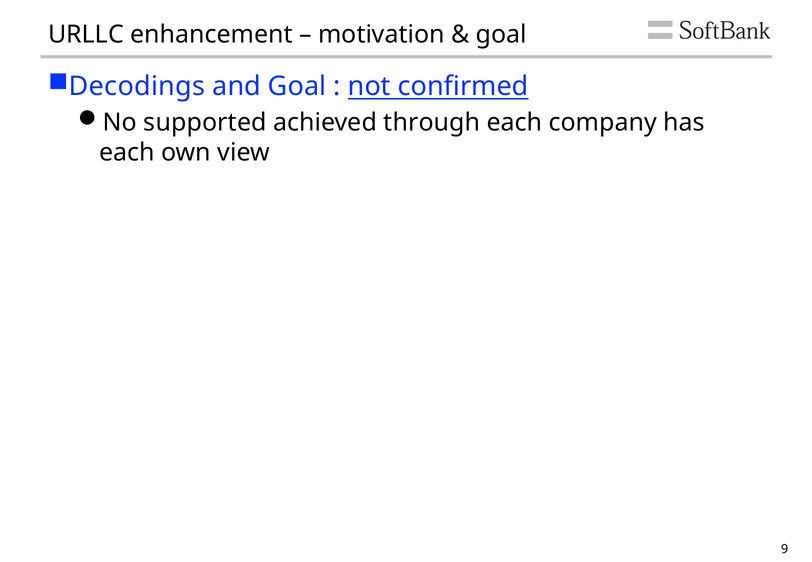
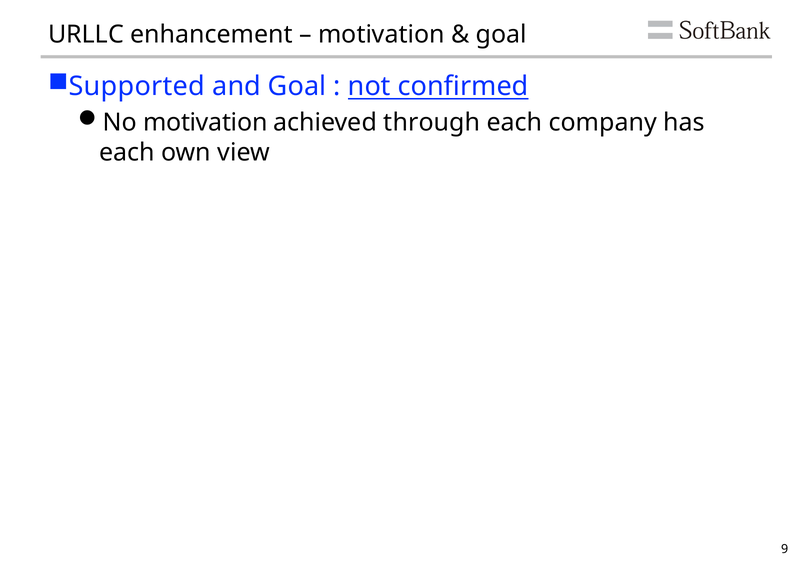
Decodings: Decodings -> Supported (137, 87)
No supported: supported -> motivation (205, 123)
